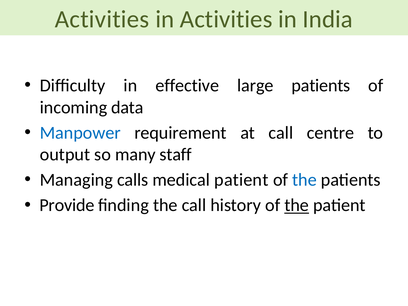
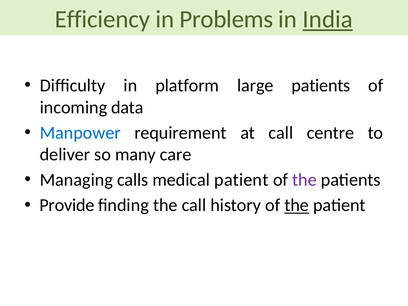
Activities: Activities -> Efficiency (102, 19)
in Activities: Activities -> Problems (226, 19)
India underline: none -> present (328, 19)
effective: effective -> platform (187, 86)
output: output -> deliver (65, 155)
staff: staff -> care (176, 155)
the colour: blue -> purple (305, 180)
